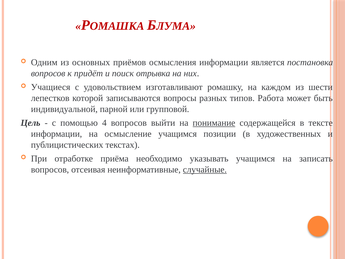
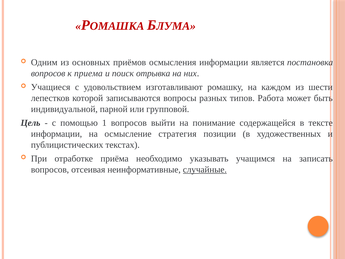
придёт: придёт -> приема (88, 73)
4: 4 -> 1 (104, 123)
понимание underline: present -> none (214, 123)
осмысление учащимся: учащимся -> стратегия (177, 134)
